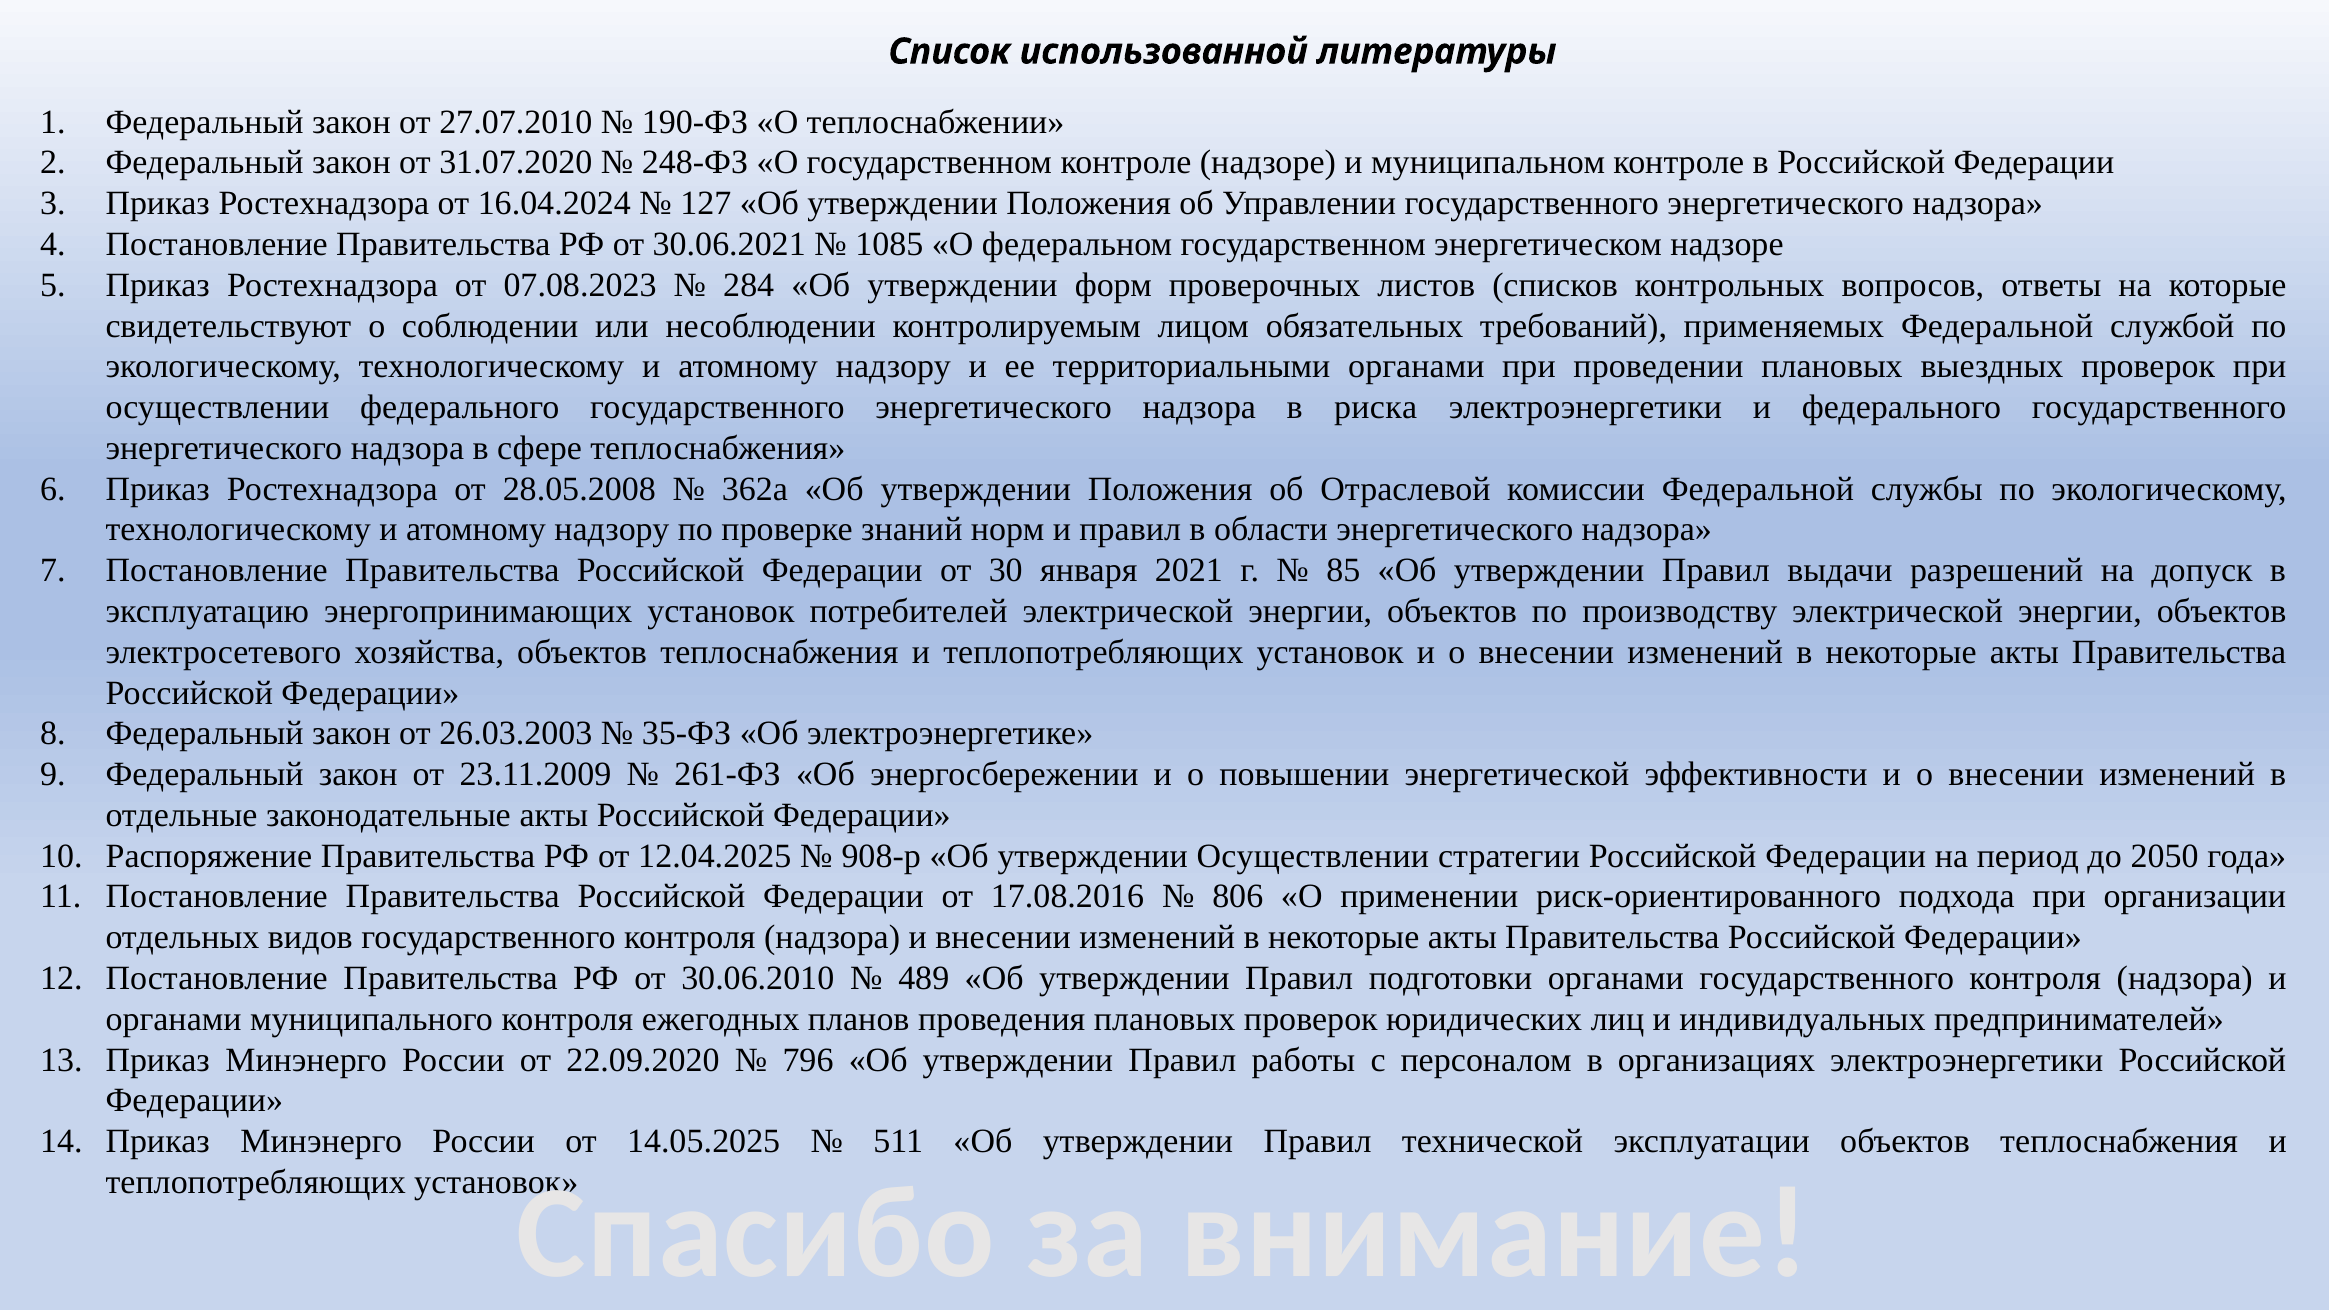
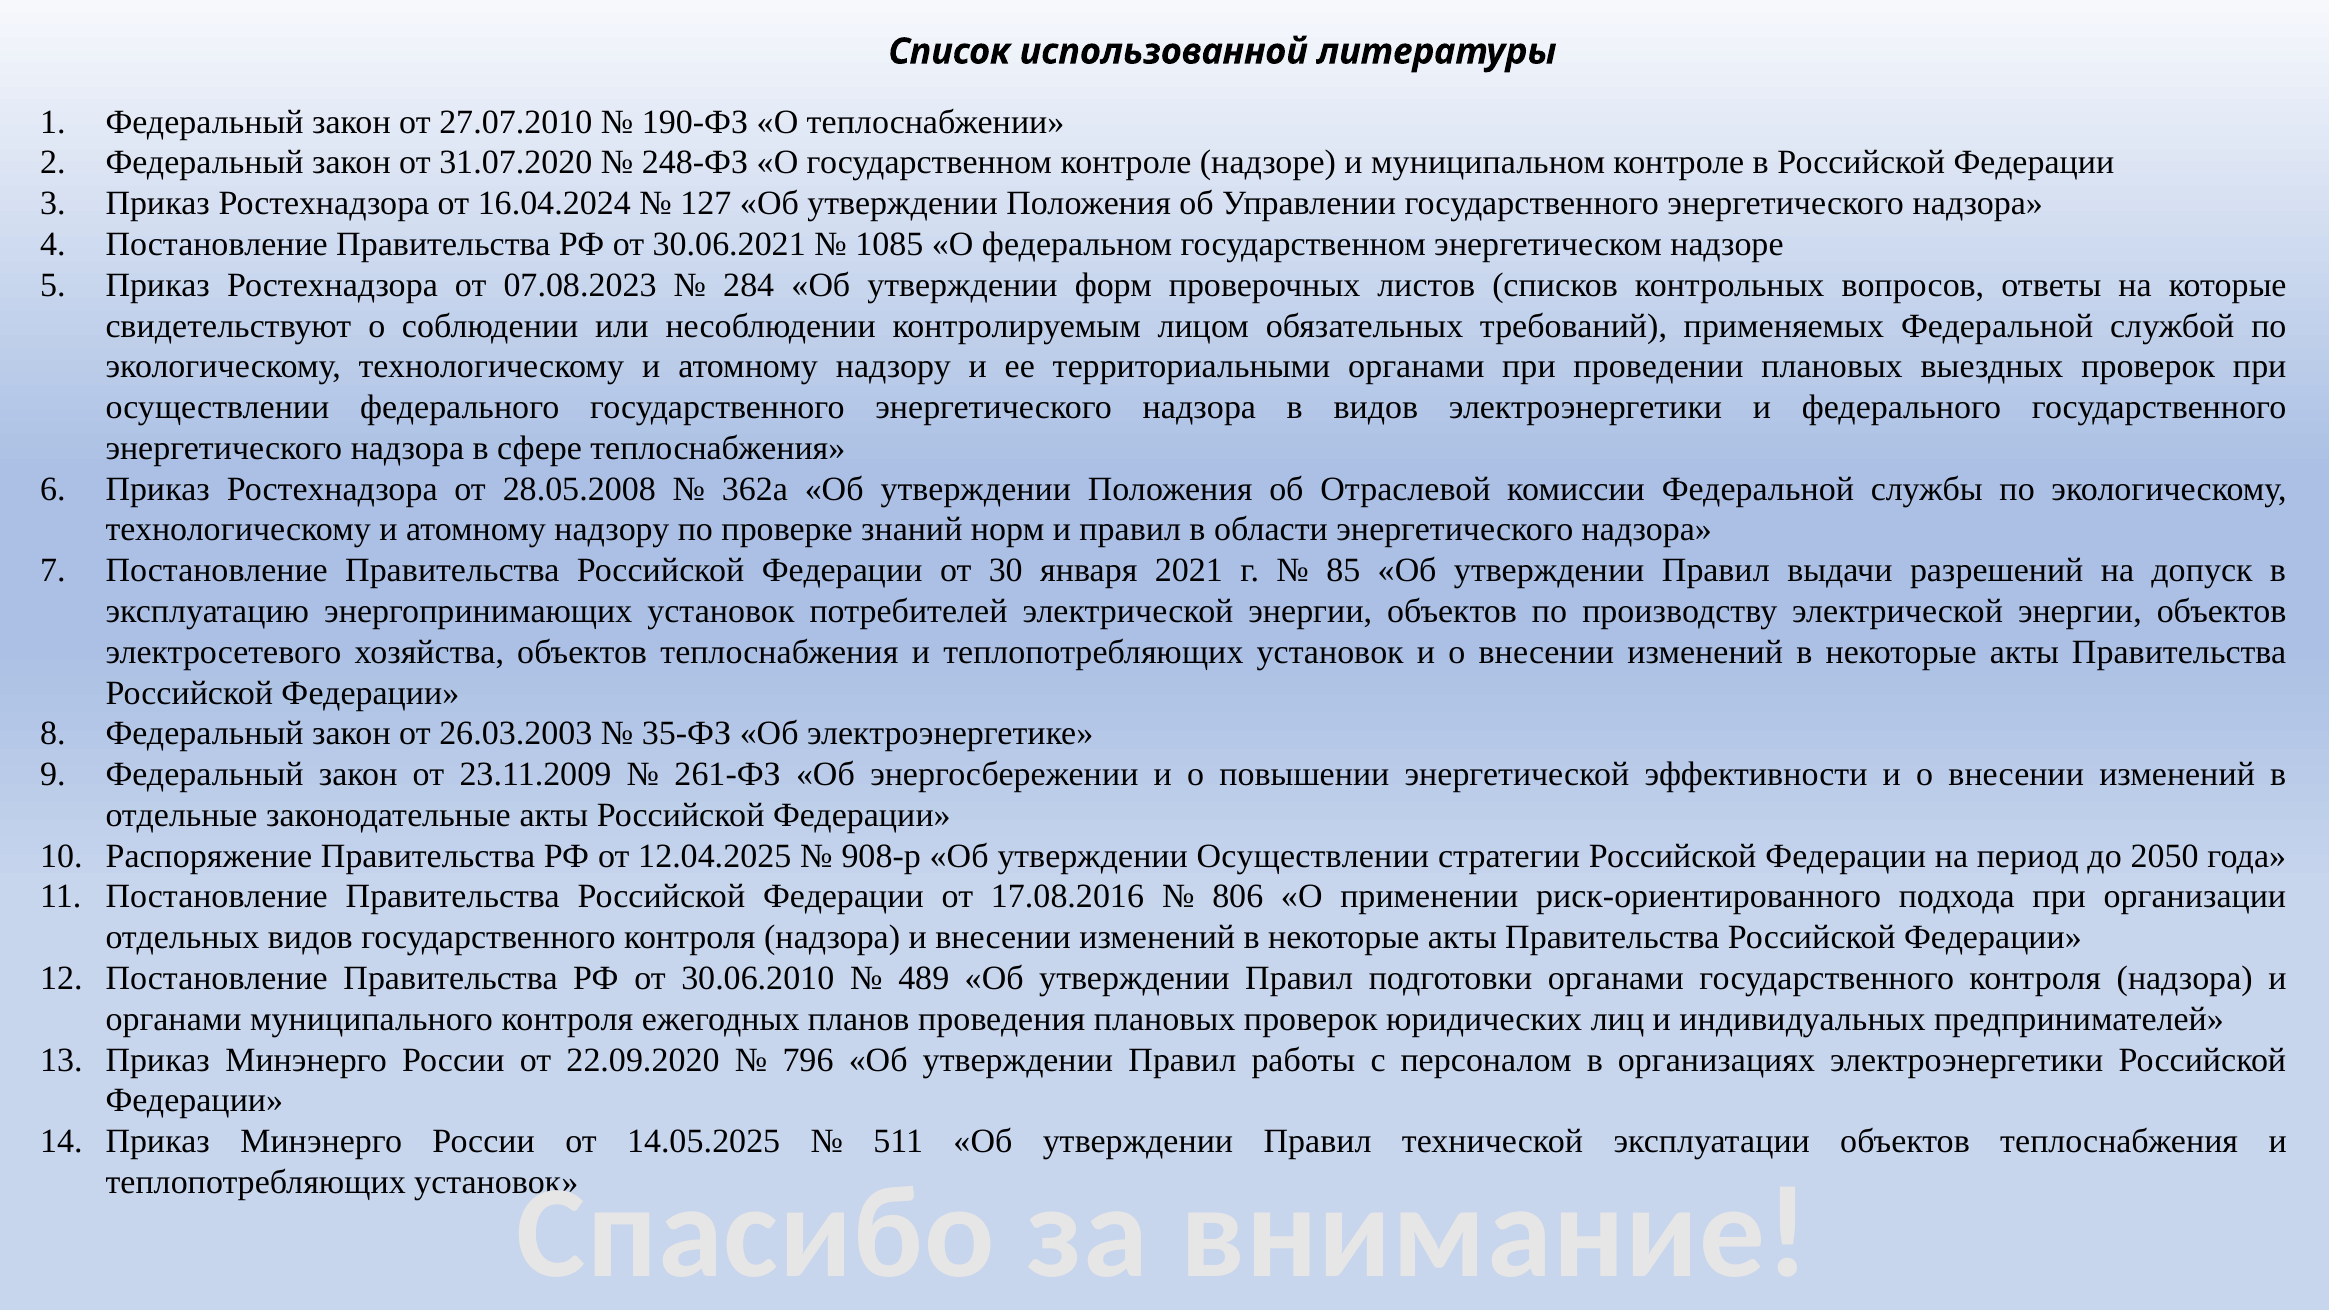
в риска: риска -> видов (1376, 407)
